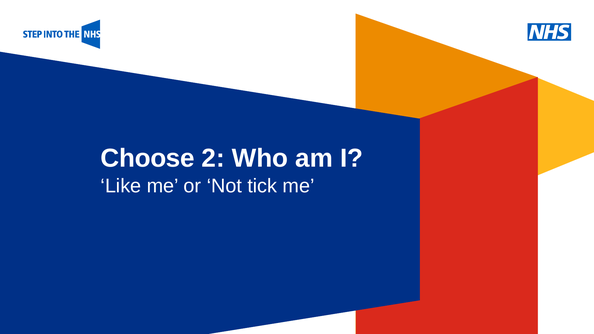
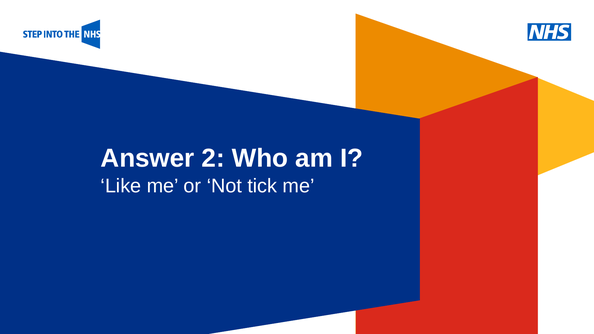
Choose: Choose -> Answer (147, 158)
